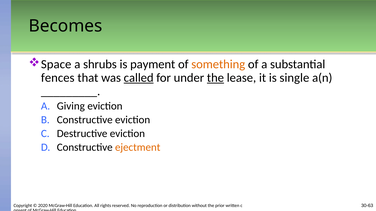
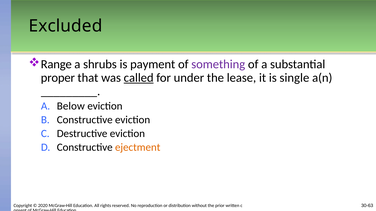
Becomes: Becomes -> Excluded (66, 26)
Space: Space -> Range (56, 64)
something colour: orange -> purple (218, 64)
fences: fences -> proper (58, 78)
the underline: present -> none (215, 78)
Giving: Giving -> Below (71, 106)
